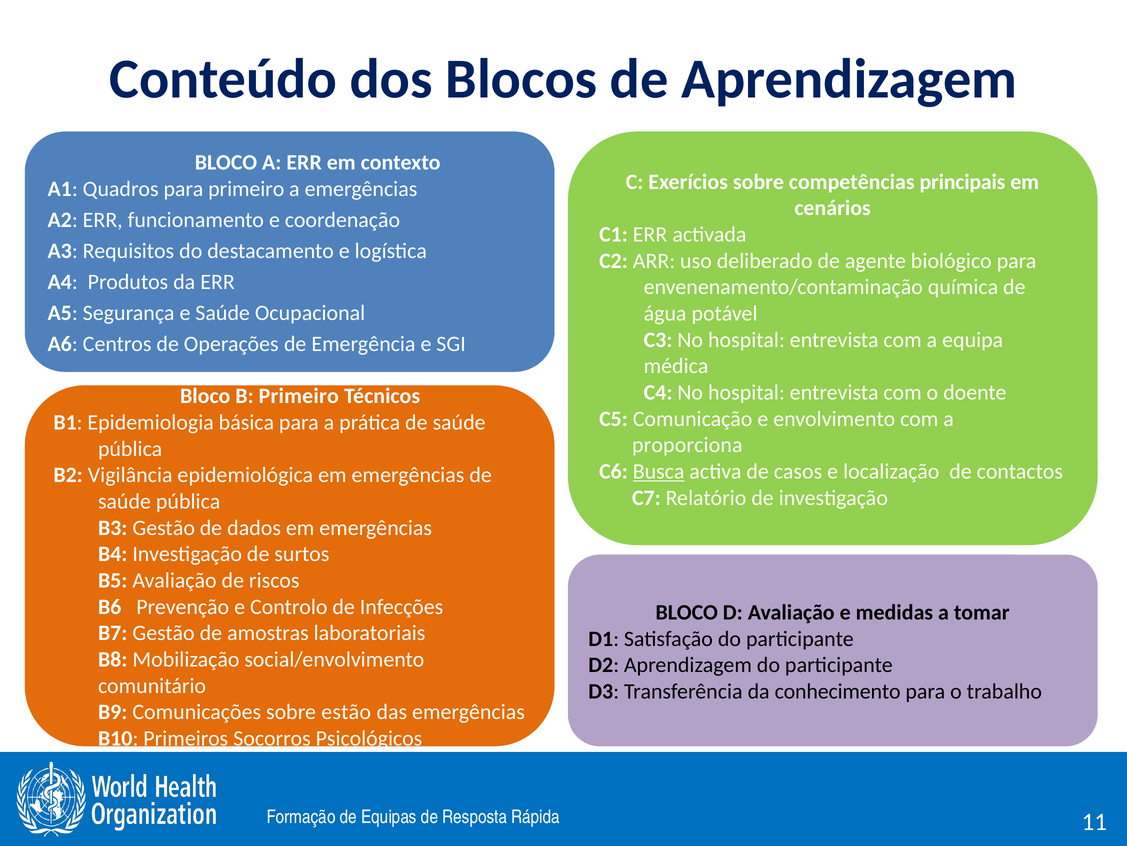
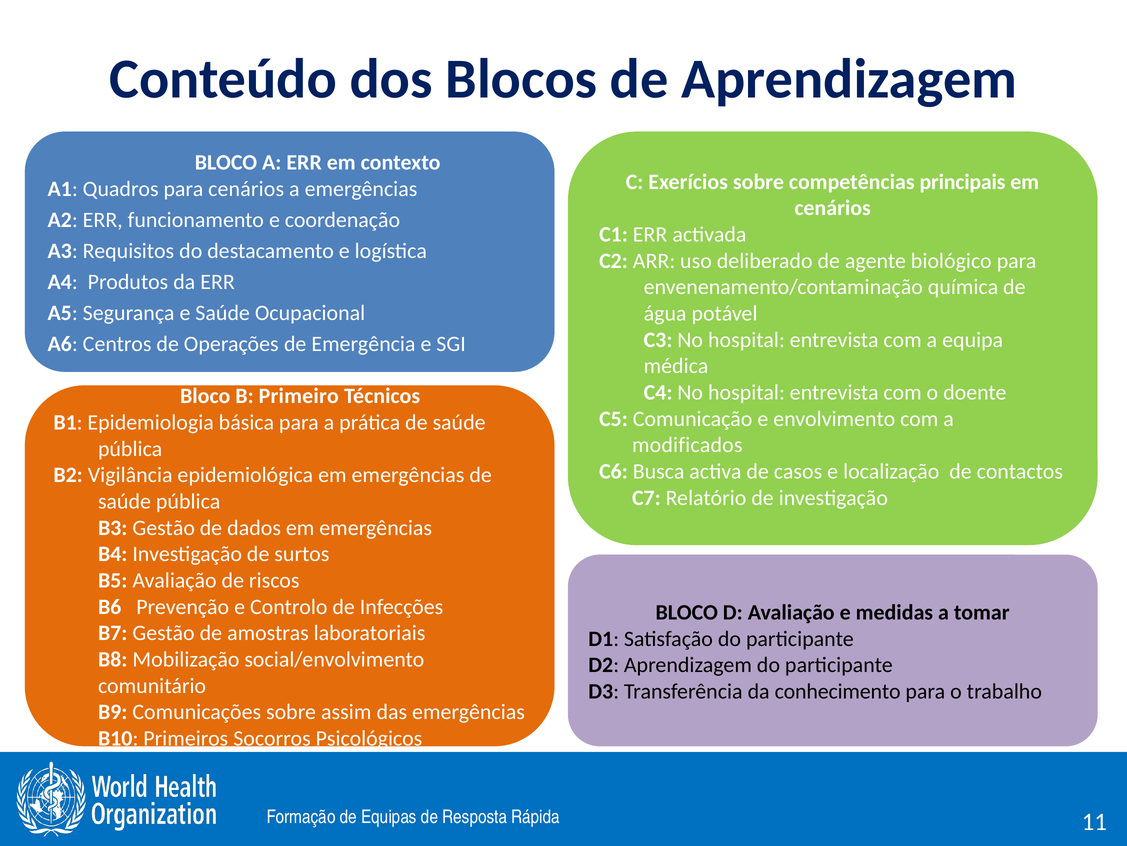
para primeiro: primeiro -> cenários (246, 189)
proporciona: proporciona -> modificados (687, 445)
Busca underline: present -> none (659, 471)
estão: estão -> assim (346, 712)
